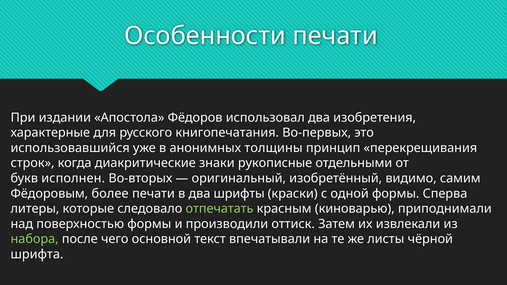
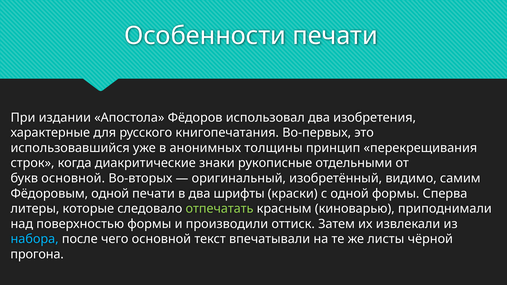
букв исполнен: исполнен -> основной (73, 178)
Фёдоровым более: более -> одной (110, 194)
набора colour: light green -> light blue (35, 239)
шрифта: шрифта -> прогона (37, 254)
